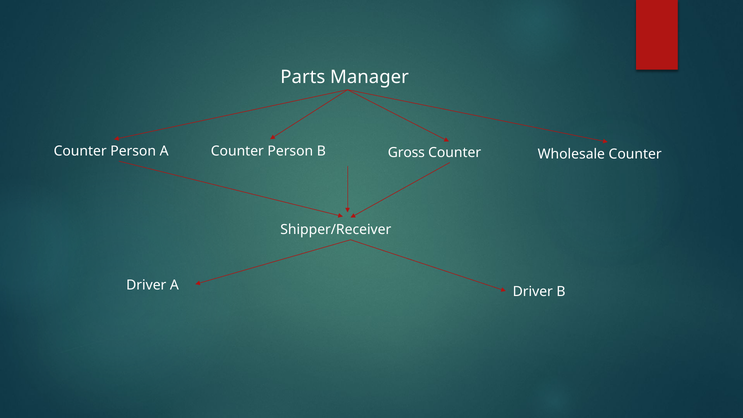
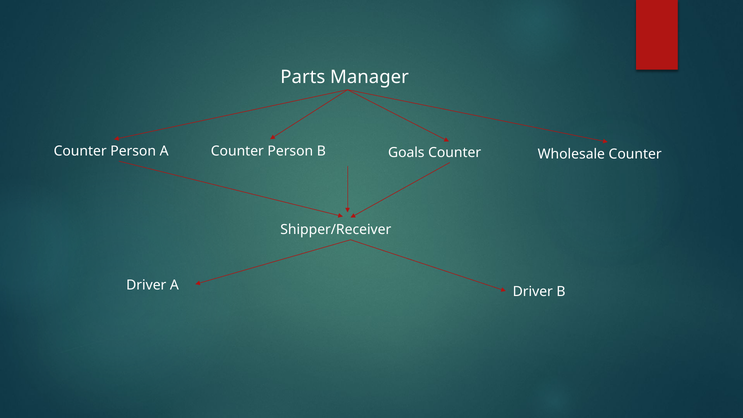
Gross: Gross -> Goals (406, 152)
